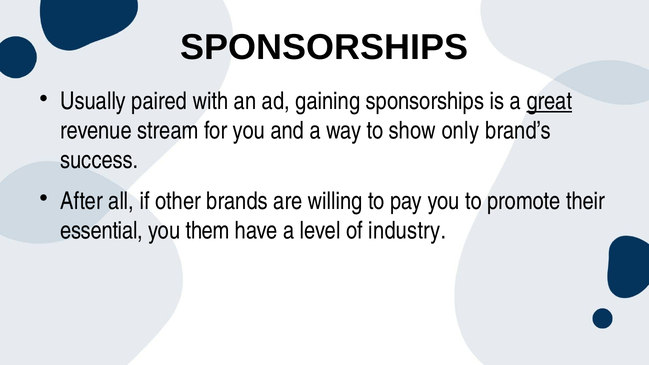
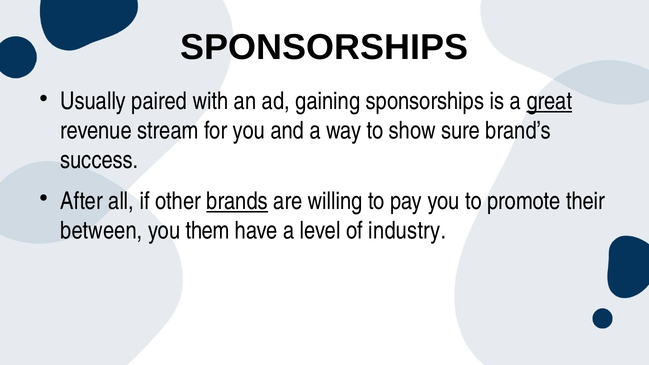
only: only -> sure (461, 131)
brands underline: none -> present (237, 201)
essential: essential -> between (101, 231)
